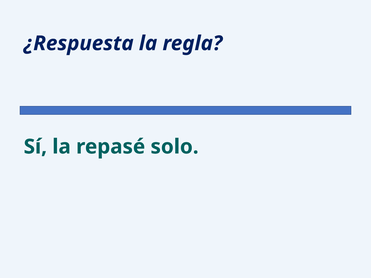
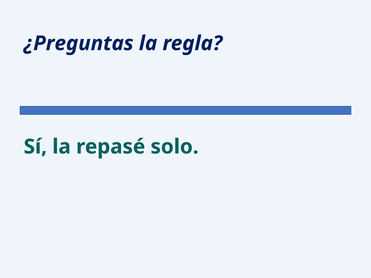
¿Respuesta: ¿Respuesta -> ¿Preguntas (79, 43)
